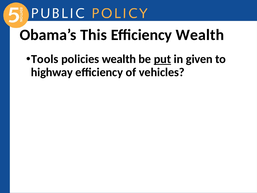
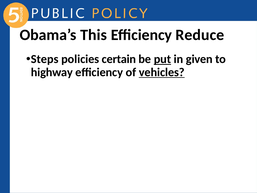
Efficiency Wealth: Wealth -> Reduce (200, 35)
Tools: Tools -> Steps (45, 59)
policies wealth: wealth -> certain (119, 59)
vehicles underline: none -> present (162, 72)
